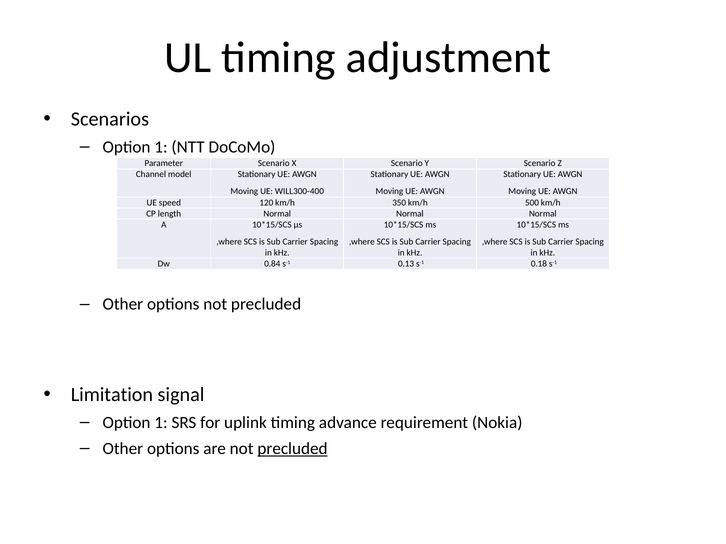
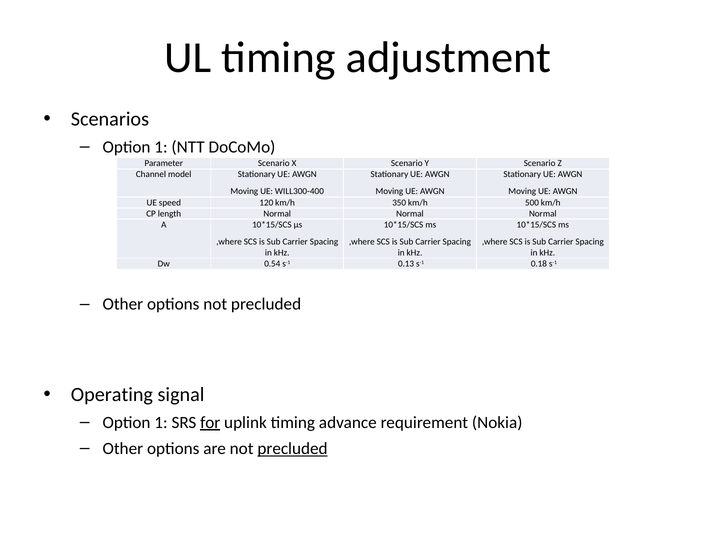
0.84: 0.84 -> 0.54 (272, 264)
Limitation: Limitation -> Operating (112, 395)
for underline: none -> present (210, 423)
